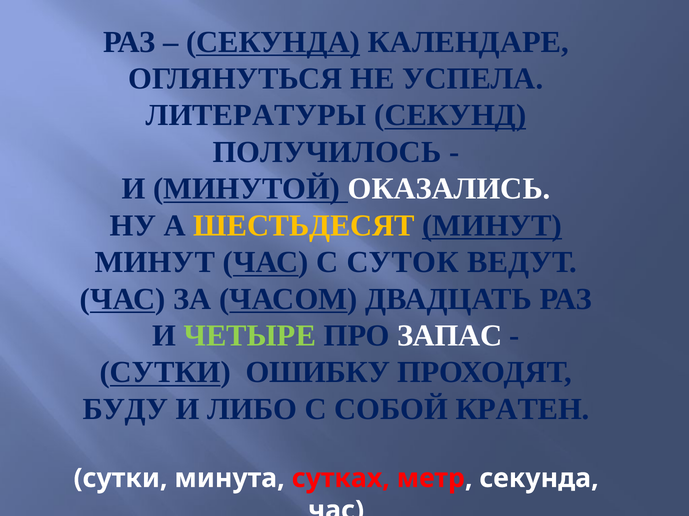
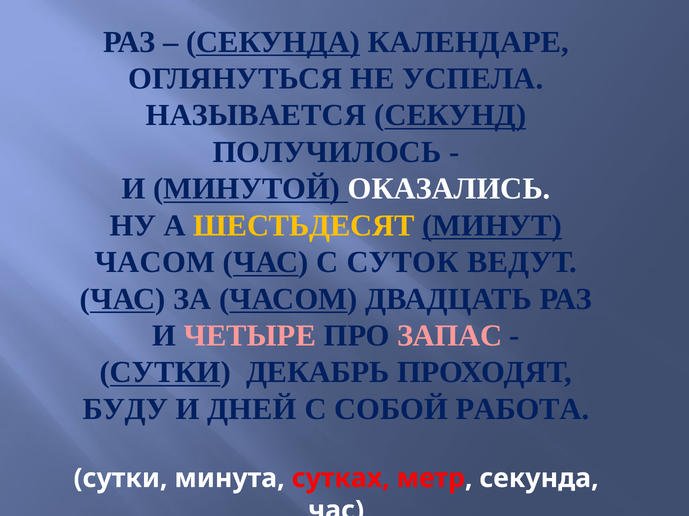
ЛИТЕРАТУРЫ: ЛИТЕРАТУРЫ -> НАЗЫВАЕТСЯ (256, 116)
МИНУТ: МИНУТ -> ЧАСОМ (155, 263)
ЧЕТЫРЕ colour: light green -> pink (250, 336)
ЗАПАС colour: white -> pink (450, 336)
ОШИБКУ: ОШИБКУ -> ДЕКАБРЬ (318, 373)
ЛИБО: ЛИБО -> ДНЕЙ (252, 410)
КРАТЕН: КРАТЕН -> РАБОТА (522, 410)
